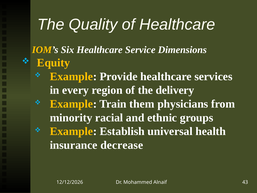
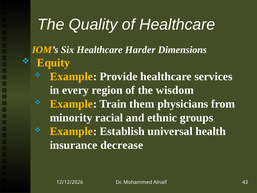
Service: Service -> Harder (140, 50)
delivery: delivery -> wisdom (175, 90)
